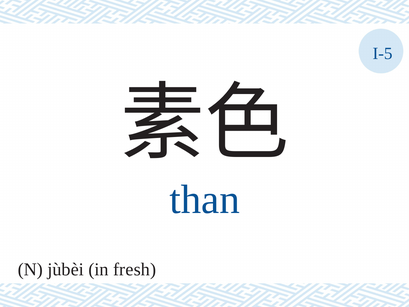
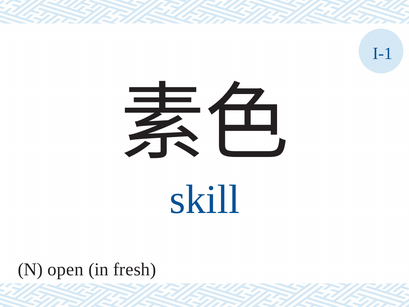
I-5: I-5 -> I-1 (383, 54)
than: than -> skill (205, 200)
jùbèi: jùbèi -> open (66, 269)
